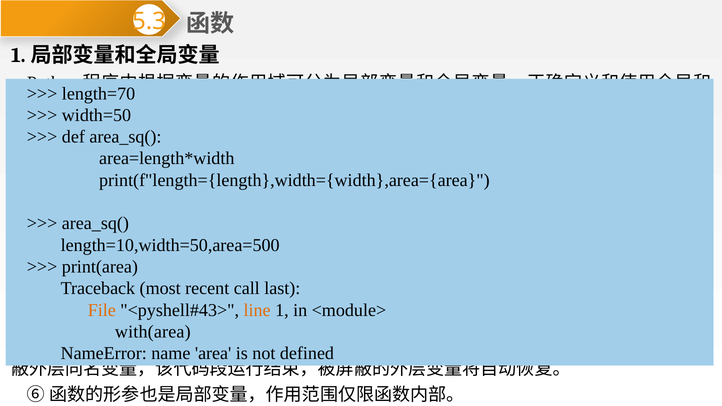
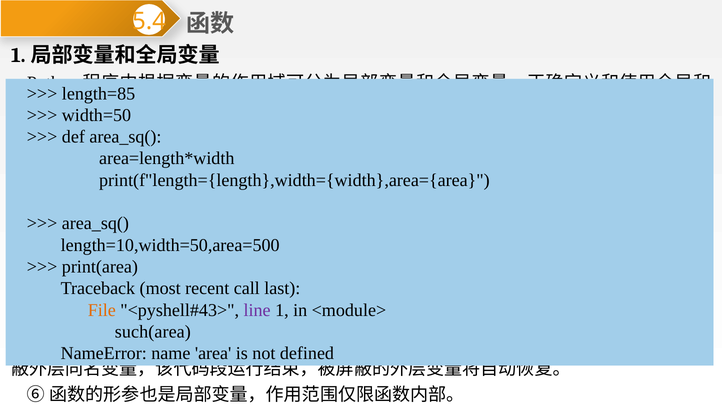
5.3: 5.3 -> 5.4 (149, 21)
length=70: length=70 -> length=85 (99, 94)
line colour: orange -> purple (257, 310)
with(area: with(area -> such(area (153, 332)
